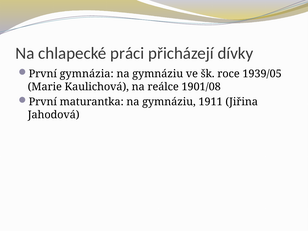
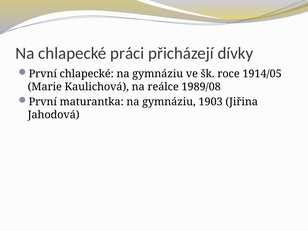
První gymnázia: gymnázia -> chlapecké (87, 74)
1939/05: 1939/05 -> 1914/05 (262, 74)
1901/08: 1901/08 -> 1989/08 (201, 87)
1911: 1911 -> 1903 (211, 102)
